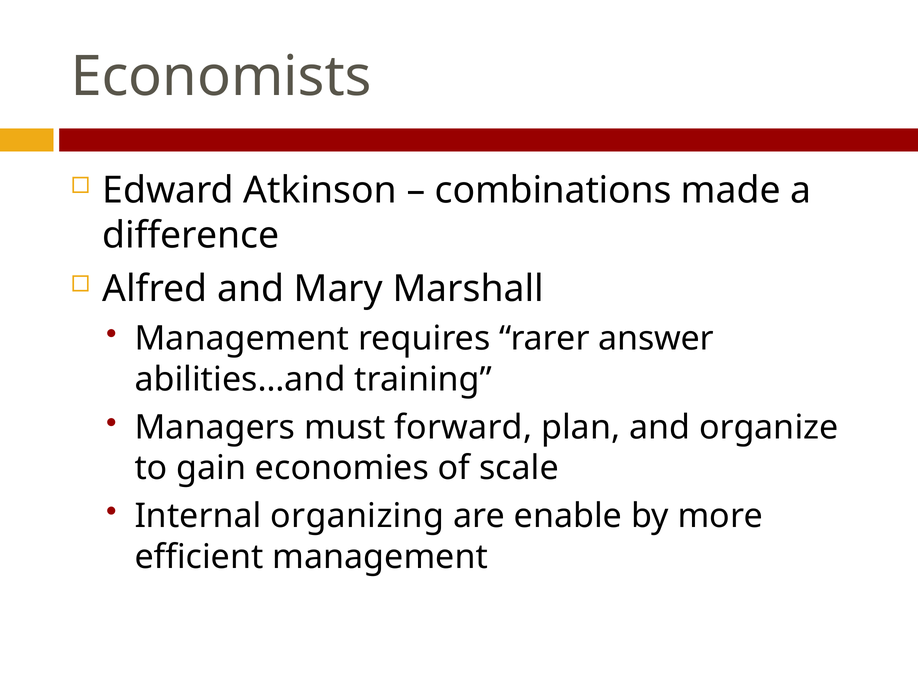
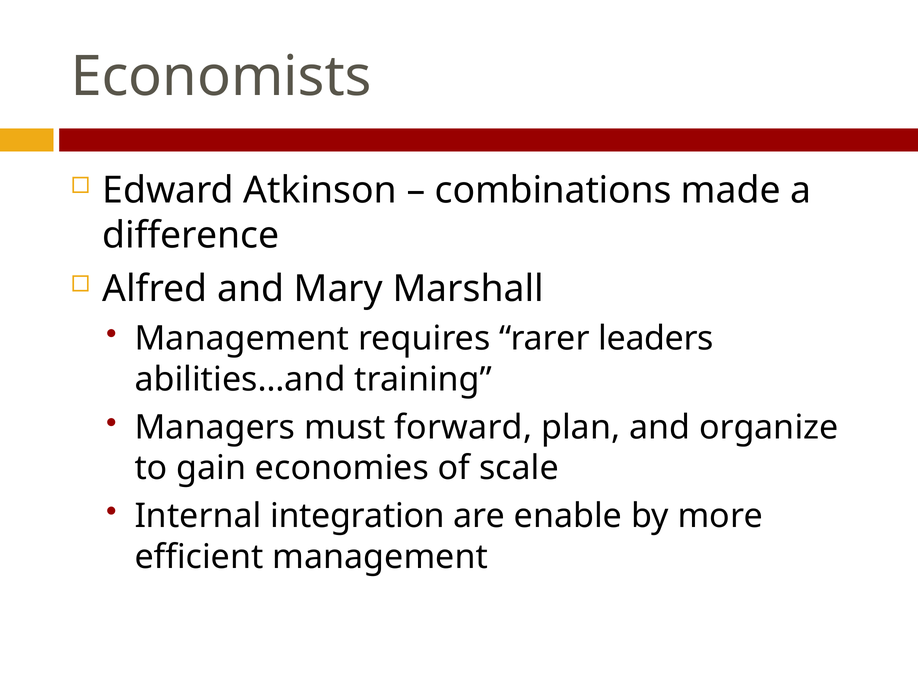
answer: answer -> leaders (656, 339)
organizing: organizing -> integration (358, 516)
